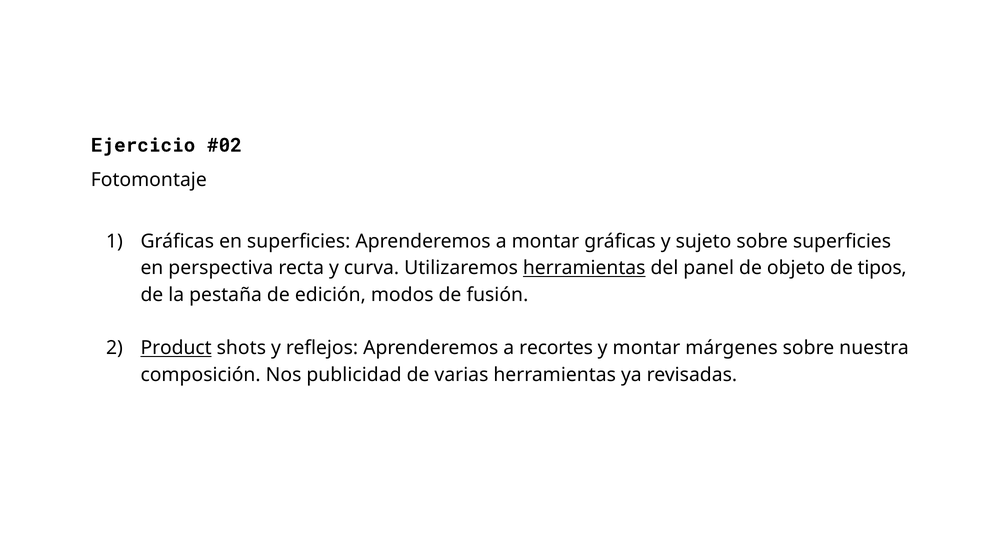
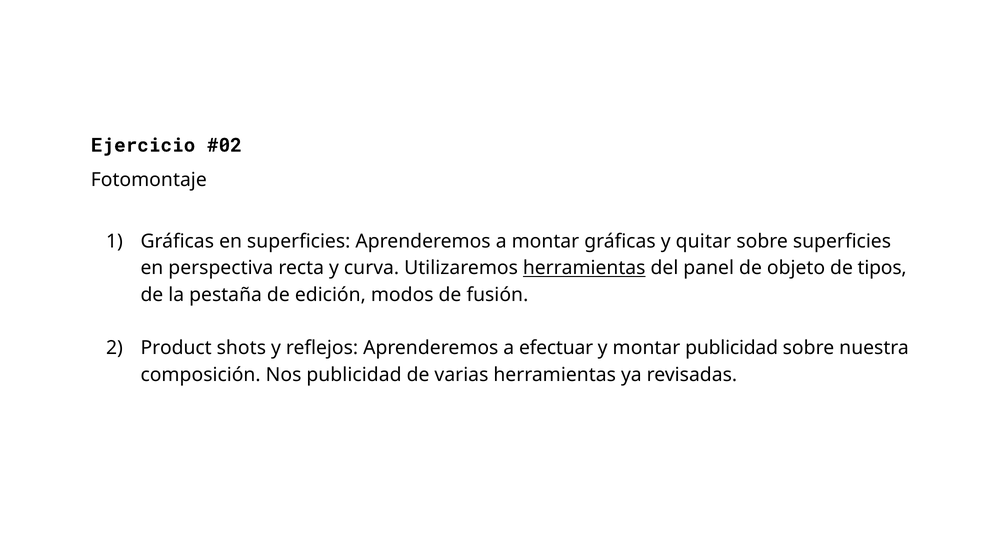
sujeto: sujeto -> quitar (703, 242)
Product underline: present -> none (176, 348)
recortes: recortes -> efectuar (556, 348)
montar márgenes: márgenes -> publicidad (732, 348)
